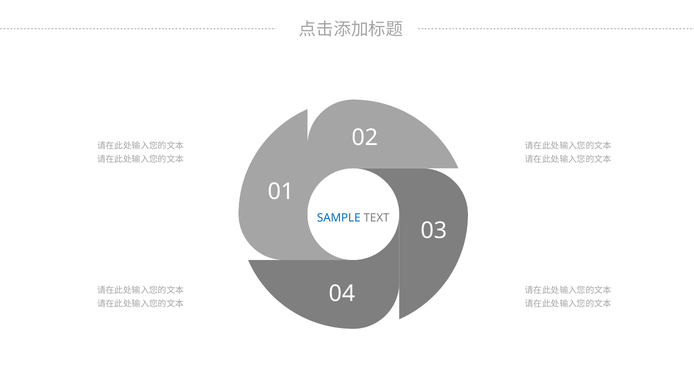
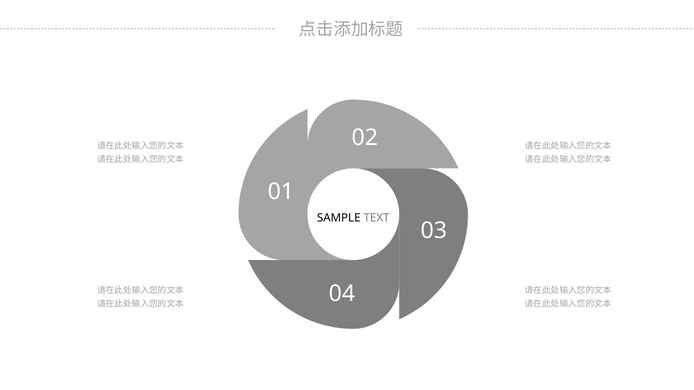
SAMPLE colour: blue -> black (339, 218)
